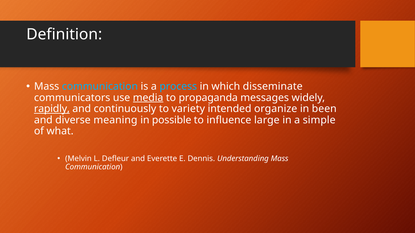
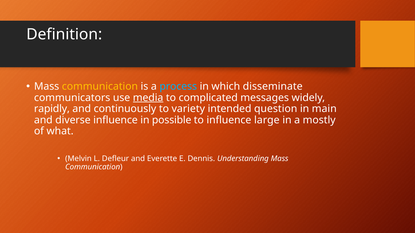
communication colour: light blue -> yellow (100, 87)
propaganda: propaganda -> complicated (208, 98)
rapidly underline: present -> none (52, 109)
organize: organize -> question (276, 109)
been: been -> main (324, 109)
diverse meaning: meaning -> influence (116, 120)
simple: simple -> mostly (319, 120)
